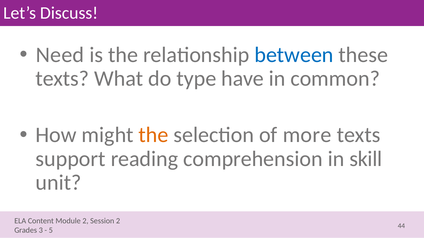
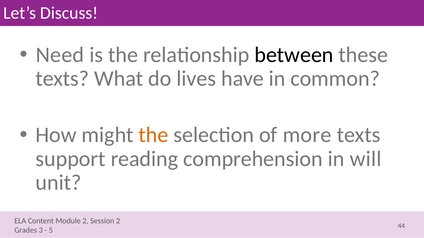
between colour: blue -> black (294, 55)
type: type -> lives (196, 79)
skill: skill -> will (366, 159)
